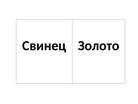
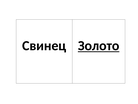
Золото underline: none -> present (99, 46)
